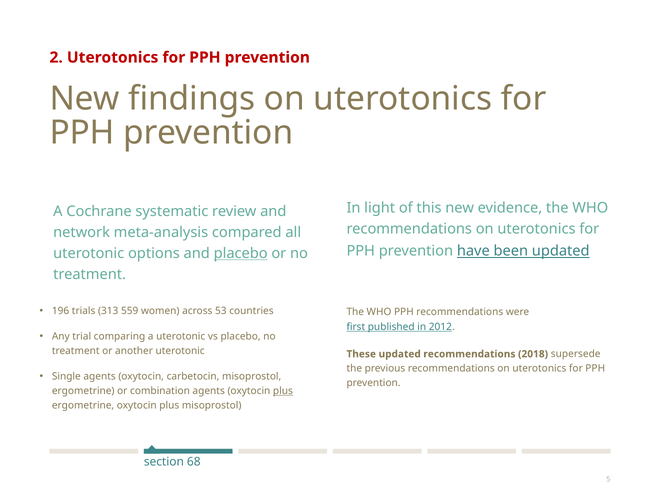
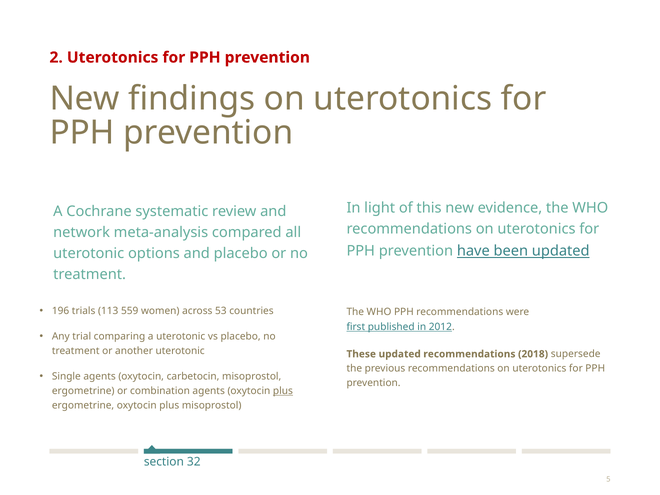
placebo underline: present -> none (241, 253)
313: 313 -> 113 (108, 311)
68: 68 -> 32 (194, 462)
